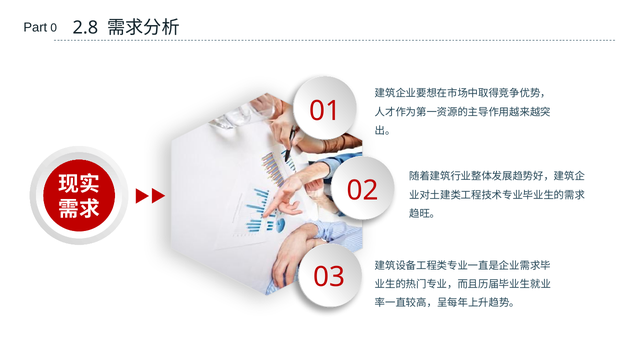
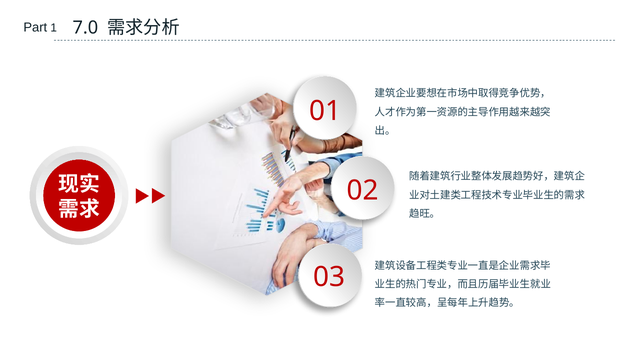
0: 0 -> 1 (54, 28)
2.8: 2.8 -> 7.0 (85, 28)
